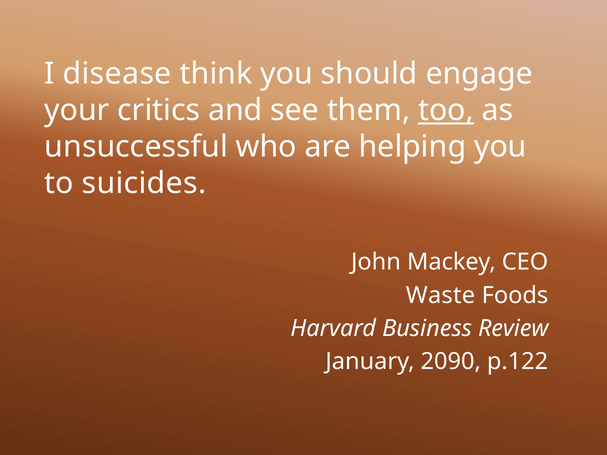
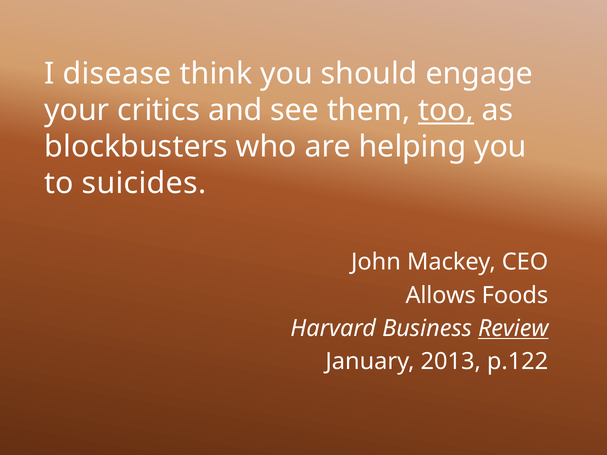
unsuccessful: unsuccessful -> blockbusters (136, 147)
Waste: Waste -> Allows (441, 295)
Review underline: none -> present (513, 328)
2090: 2090 -> 2013 (451, 362)
